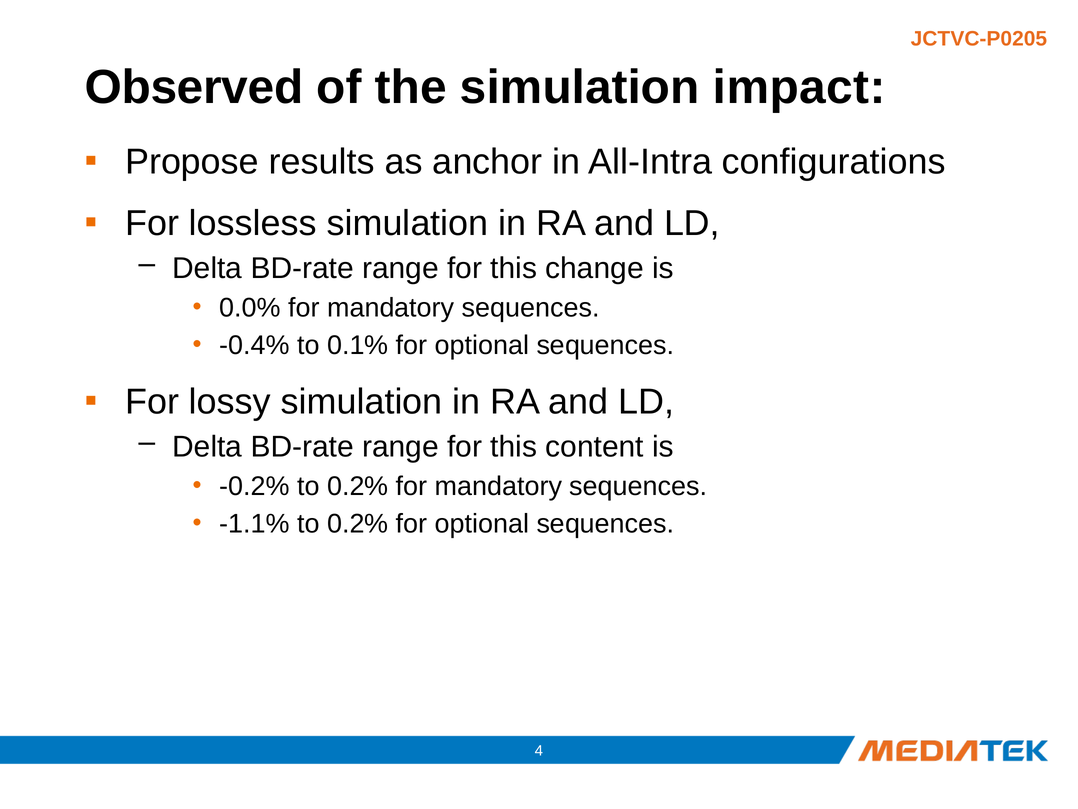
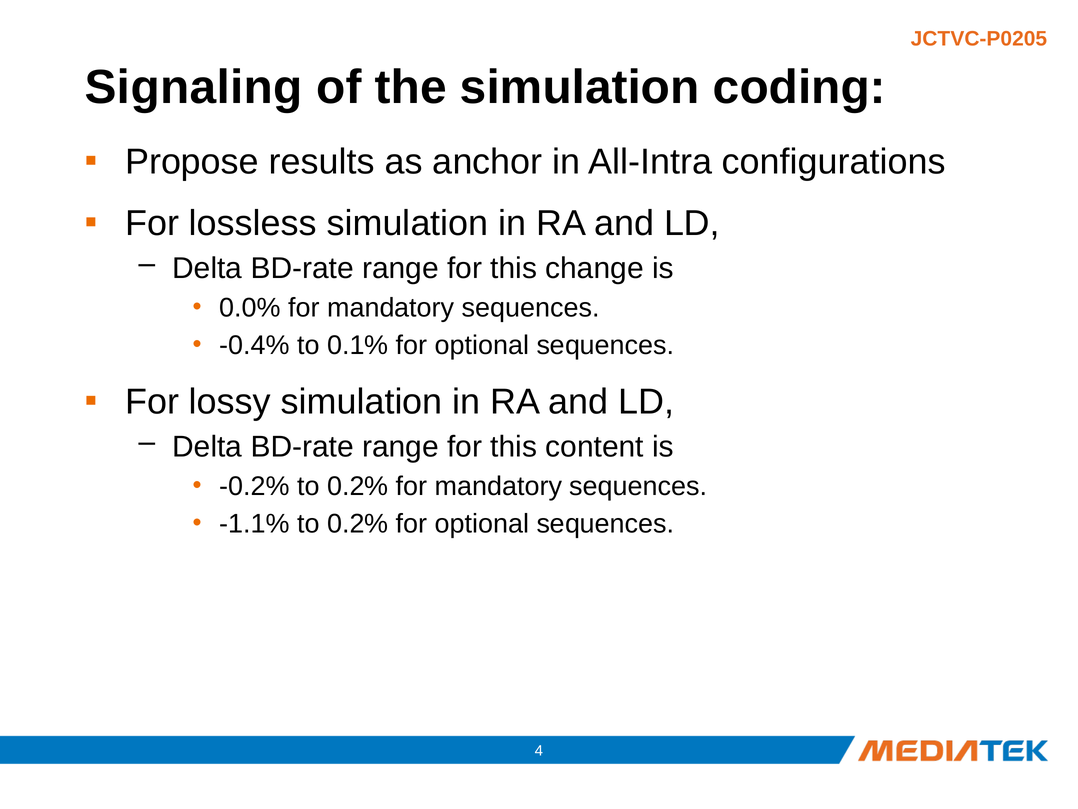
Observed: Observed -> Signaling (194, 87)
impact: impact -> coding (799, 87)
